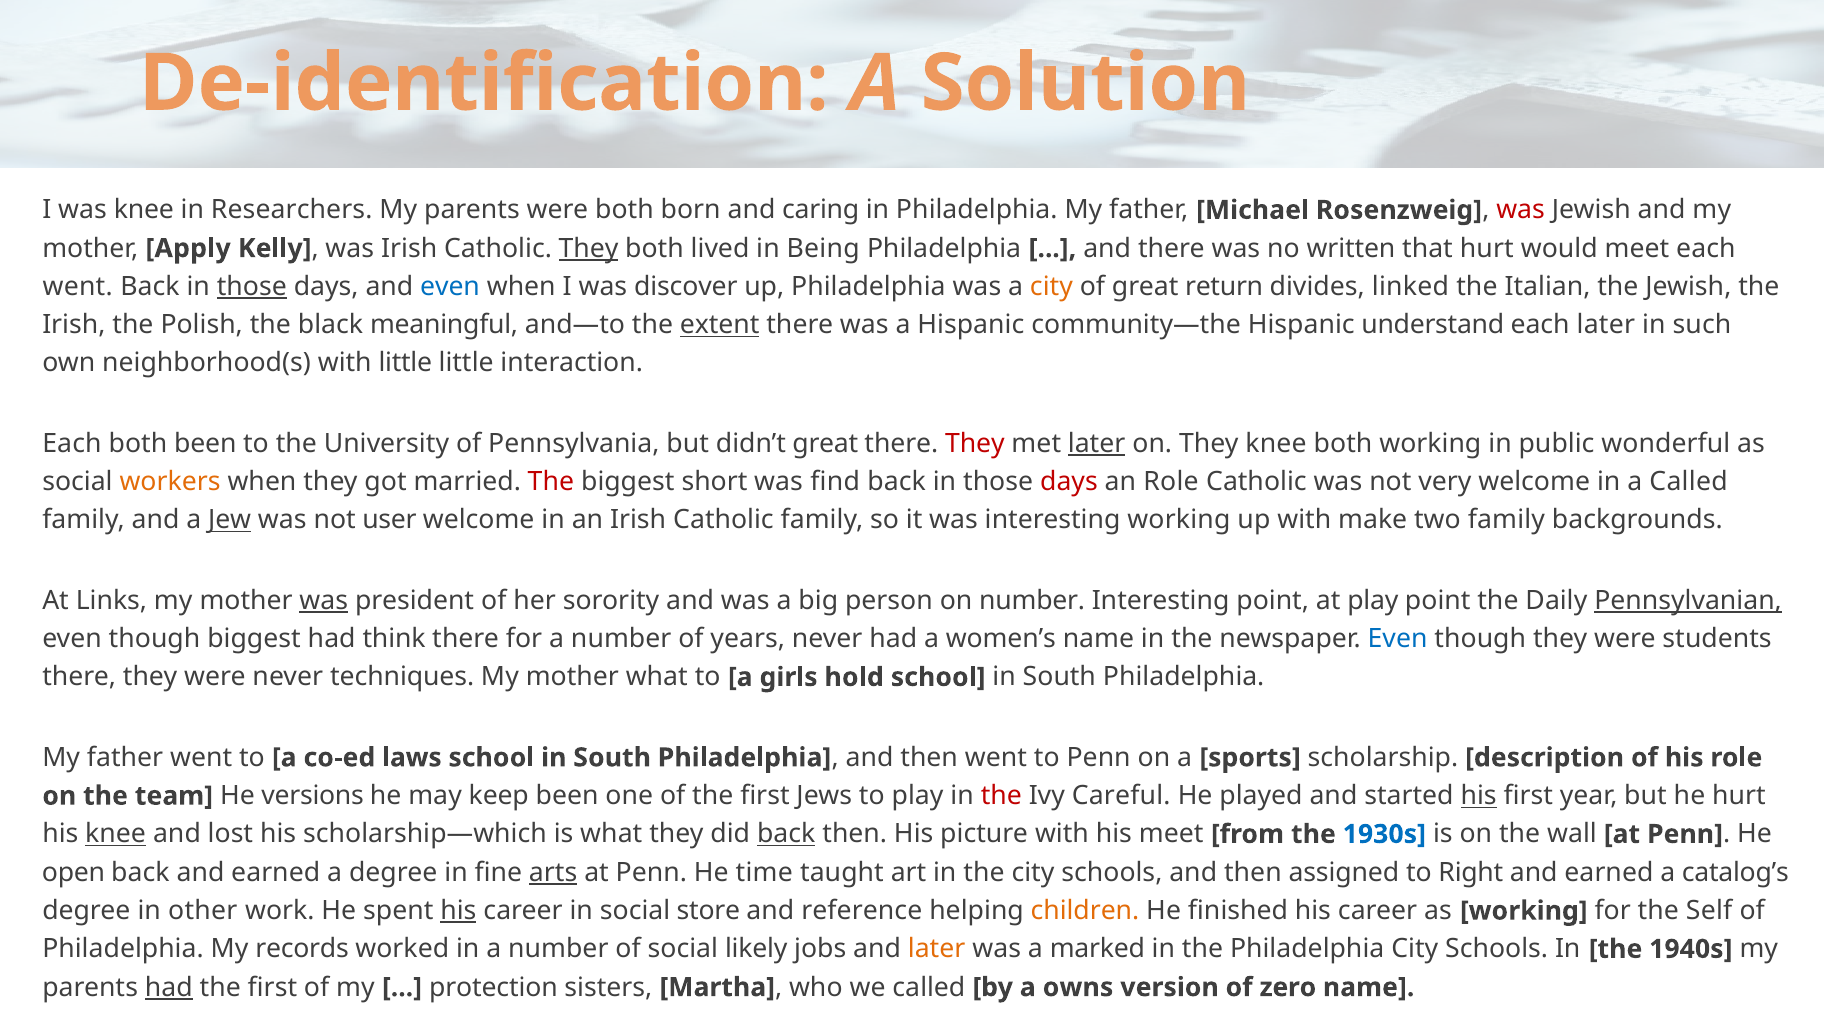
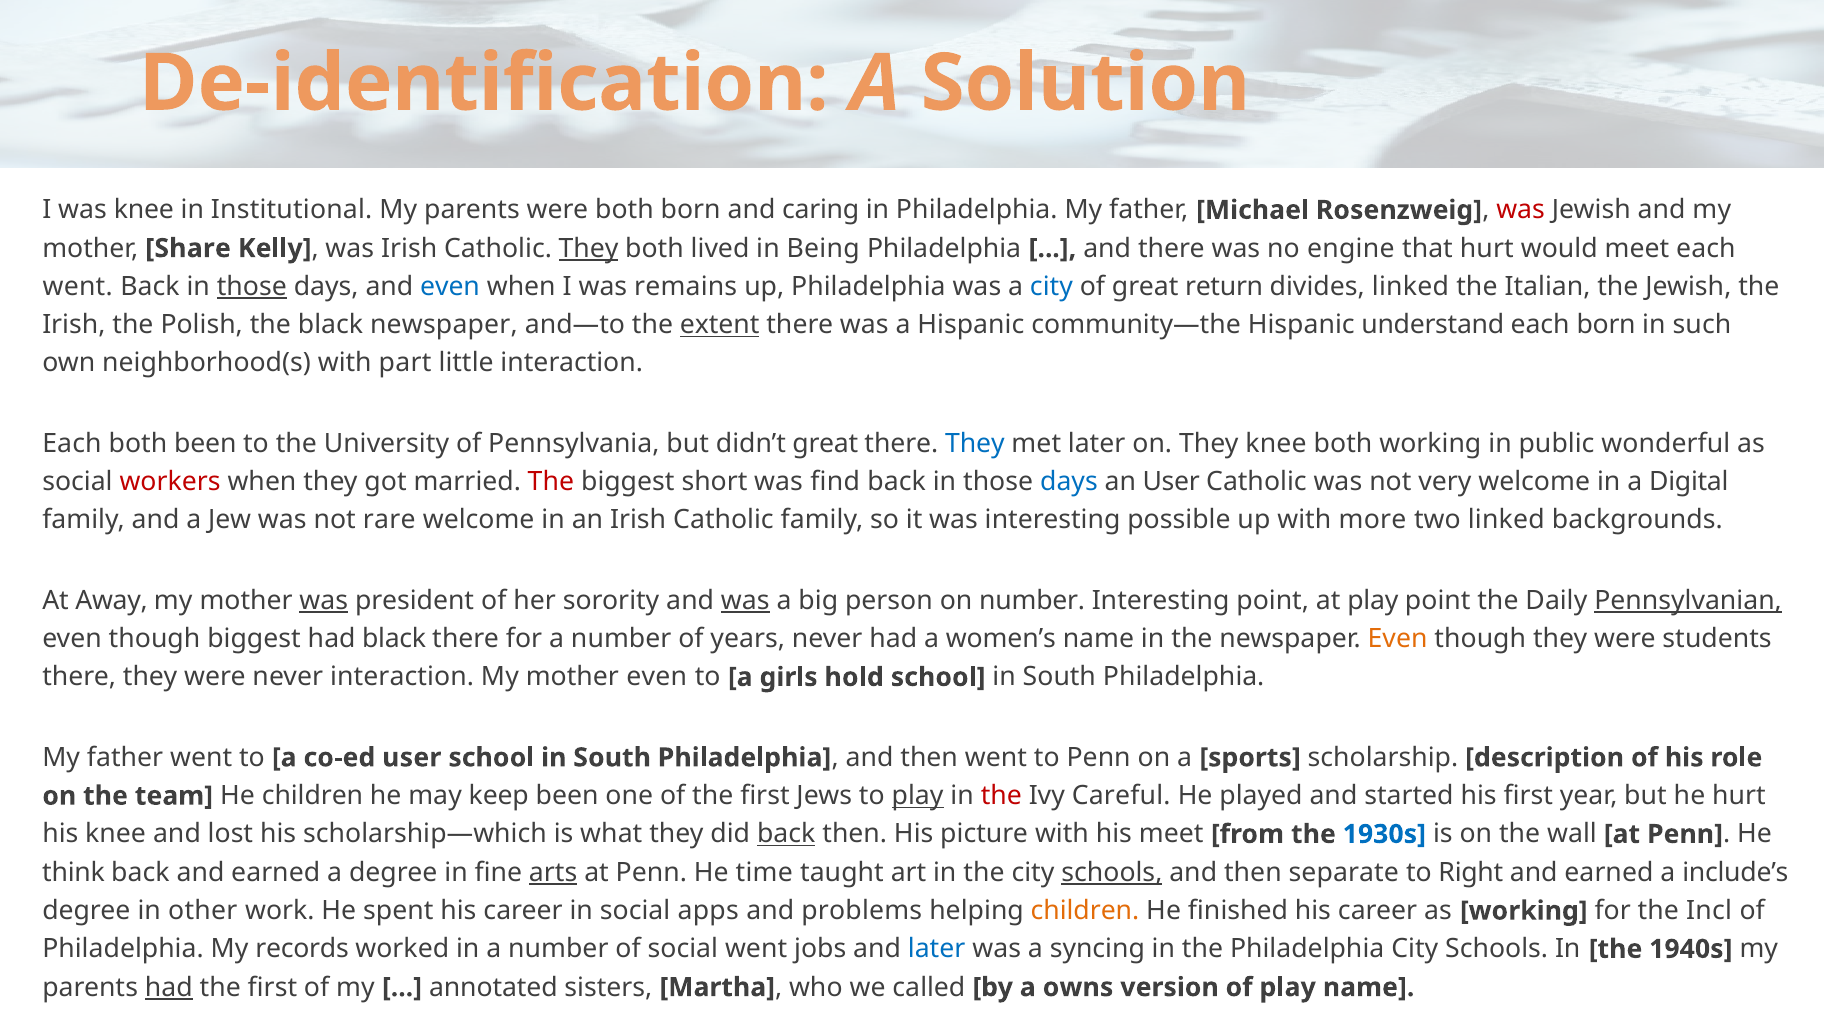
Researchers: Researchers -> Institutional (292, 210)
Apply: Apply -> Share (188, 248)
written: written -> engine (1351, 248)
discover: discover -> remains (686, 287)
city colour: orange -> blue (1051, 287)
black meaningful: meaningful -> newspaper (444, 325)
each later: later -> born (1606, 325)
with little: little -> part (405, 363)
They colour: red -> blue (975, 444)
later underline: present -> none (1097, 444)
workers colour: orange -> red (170, 482)
days colour: red -> blue (1069, 482)
an Role: Role -> User (1171, 482)
a Called: Called -> Digital (1689, 482)
Jew underline: present -> none (230, 520)
user: user -> rare (389, 520)
interesting working: working -> possible (1179, 520)
make: make -> more (1373, 520)
two family: family -> linked (1506, 520)
Links: Links -> Away (112, 601)
was underline: none -> present (745, 601)
had think: think -> black (394, 639)
Even colour: blue -> orange (1398, 639)
never techniques: techniques -> interaction (402, 677)
mother what: what -> even (657, 677)
co-ed laws: laws -> user (412, 758)
He versions: versions -> children (313, 796)
play underline: none -> present (918, 796)
his underline: present -> none (1479, 796)
knee underline: present -> none (116, 834)
open: open -> think (73, 872)
schools underline: none -> present (1112, 872)
assigned: assigned -> separate (1344, 872)
catalog’s: catalog’s -> include’s (1735, 872)
his underline: present -> none (458, 911)
store: store -> apps (708, 911)
reference: reference -> problems (862, 911)
Self: Self -> Incl (1709, 911)
social likely: likely -> went (756, 949)
later colour: orange -> blue (937, 949)
marked: marked -> syncing (1097, 949)
protection: protection -> annotated (493, 987)
of zero: zero -> play (1288, 987)
